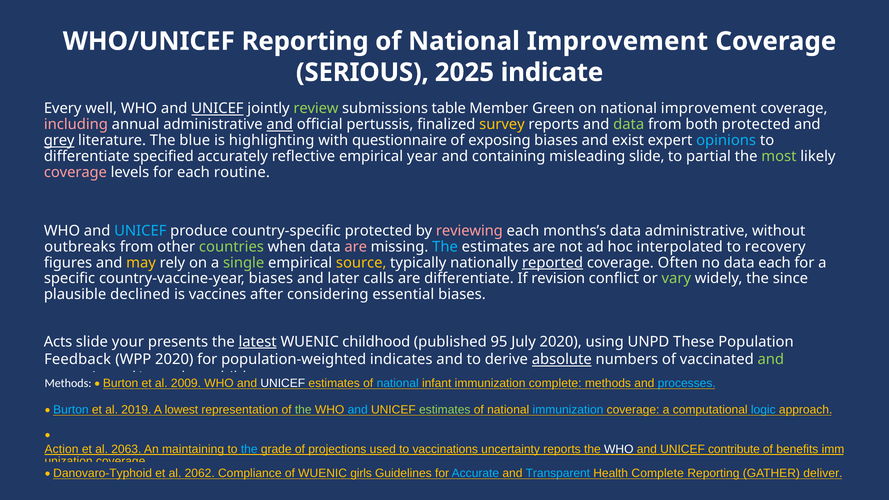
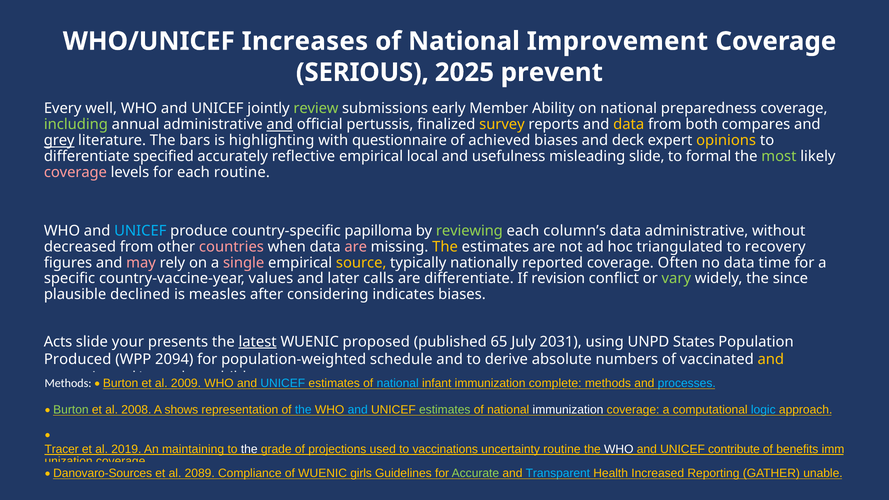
WHO/UNICEF Reporting: Reporting -> Increases (305, 41)
indicate: indicate -> prevent (552, 72)
UNICEF underline: present -> none (217, 109)
table: table -> early (449, 109)
Green: Green -> Ability (553, 109)
on national improvement: improvement -> preparedness (709, 109)
including colour: pink -> light green (76, 124)
data colour: light green -> yellow (629, 124)
both protected: protected -> compares (756, 124)
blue: blue -> bars (195, 140)
exposing: exposing -> achieved (499, 140)
exist: exist -> deck (628, 140)
opinions colour: light blue -> yellow (726, 140)
year: year -> local (422, 156)
containing: containing -> usefulness (509, 156)
partial: partial -> formal (709, 156)
country-specific protected: protected -> papilloma (378, 231)
reviewing colour: pink -> light green (469, 231)
months’s: months’s -> column’s (575, 231)
outbreaks: outbreaks -> decreased (80, 247)
countries colour: light green -> pink (231, 247)
The colour: light blue -> yellow (445, 247)
interpolated: interpolated -> triangulated (680, 247)
may colour: yellow -> pink (141, 263)
single colour: light green -> pink (244, 263)
reported underline: present -> none (553, 263)
data each: each -> time (774, 263)
country-vaccine-year biases: biases -> values (271, 279)
vaccines: vaccines -> measles (217, 295)
essential: essential -> indicates (403, 295)
childhood: childhood -> proposed (376, 342)
95: 95 -> 65 (499, 342)
July 2020: 2020 -> 2031 (561, 342)
These: These -> States (694, 342)
Feedback: Feedback -> Produced (78, 360)
WPP 2020: 2020 -> 2094 (174, 360)
indicates: indicates -> schedule (401, 360)
absolute underline: present -> none (562, 360)
and colour: light green -> yellow (771, 360)
UNICEF colour: white -> light blue (283, 383)
Burton colour: light blue -> light green (71, 410)
2019: 2019 -> 2008 (136, 410)
lowest: lowest -> shows (181, 410)
the colour: light green -> light blue (303, 410)
immunization colour: light blue -> white (568, 410)
Action: Action -> Tracer (62, 449)
2063: 2063 -> 2019 (126, 449)
the colour: light blue -> white (249, 449)
uncertainty reports: reports -> routine (562, 449)
Danovaro-Typhoid: Danovaro-Typhoid -> Danovaro-Sources (103, 473)
2062: 2062 -> 2089 (200, 473)
Accurate colour: light blue -> light green (475, 473)
Health Complete: Complete -> Increased (658, 473)
deliver: deliver -> unable (823, 473)
